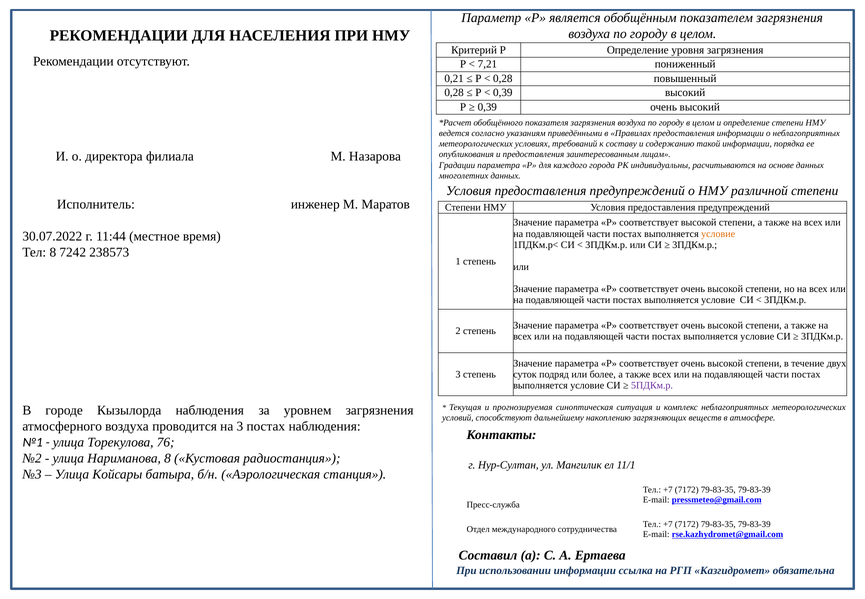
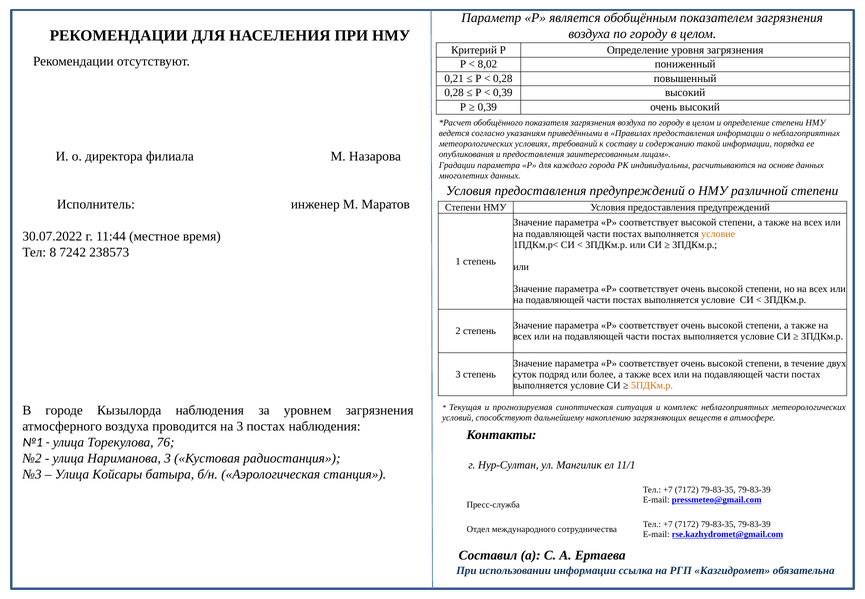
7,21: 7,21 -> 8,02 (487, 64)
5ПДКм.р colour: purple -> orange (652, 385)
Нариманова 8: 8 -> 3 (168, 458)
